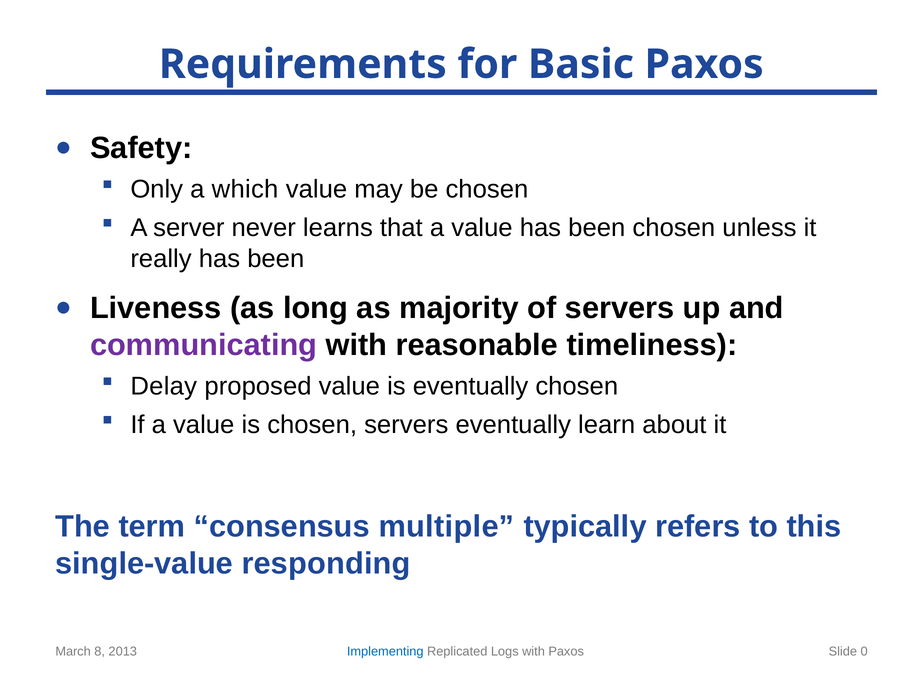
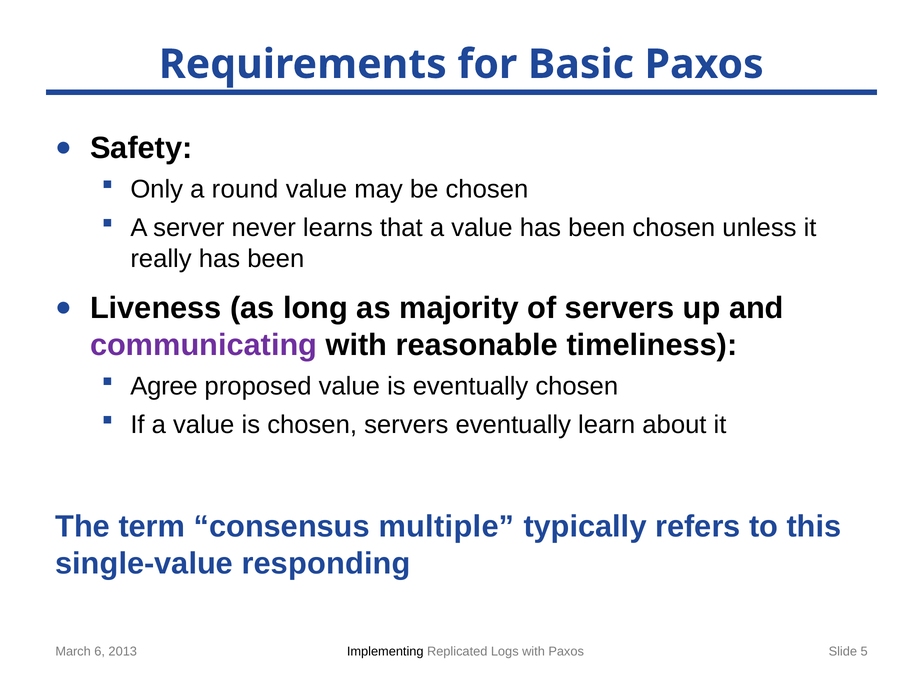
which: which -> round (245, 190)
Delay: Delay -> Agree (164, 386)
8: 8 -> 6 (100, 652)
Implementing colour: blue -> black (385, 652)
0: 0 -> 5 (864, 652)
